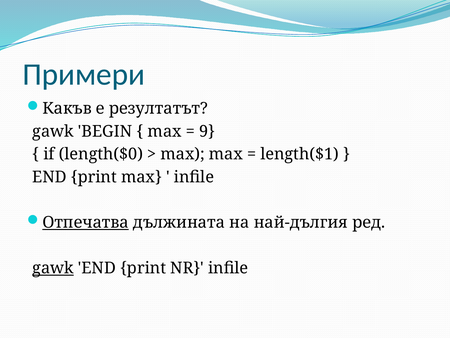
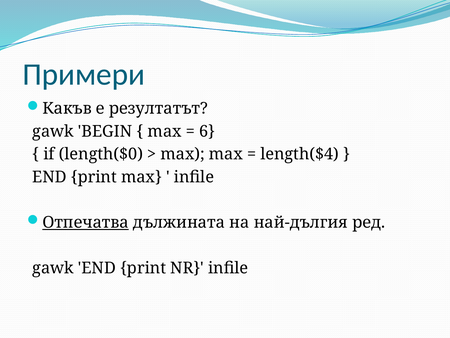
9: 9 -> 6 (207, 131)
length($1: length($1 -> length($4 (300, 154)
gawk underline: present -> none (53, 268)
